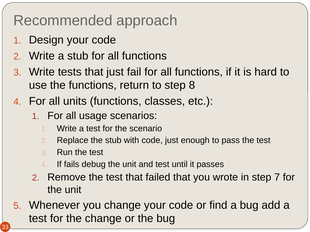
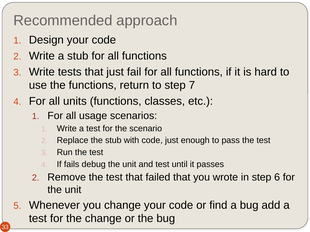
8: 8 -> 7 (192, 85)
7: 7 -> 6 (277, 178)
